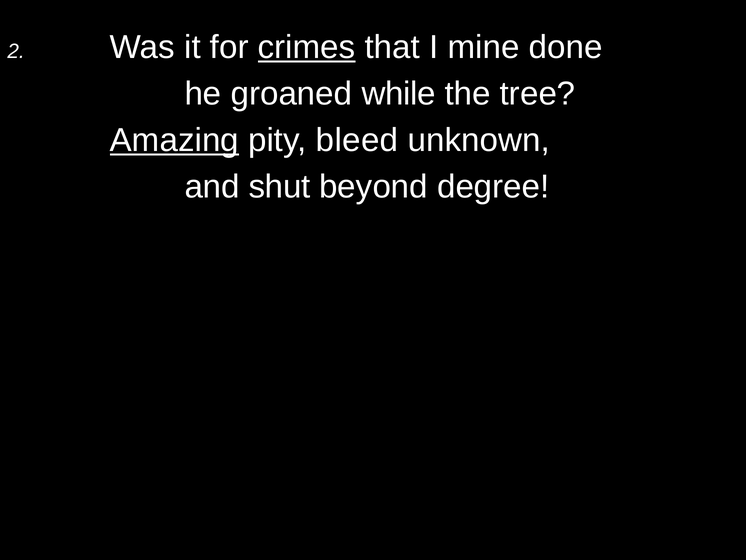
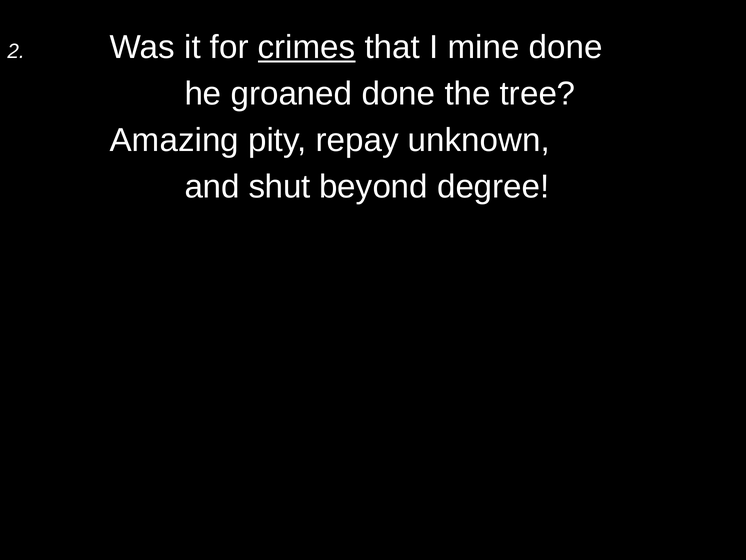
groaned while: while -> done (398, 94)
Amazing underline: present -> none (174, 140)
bleed: bleed -> repay (357, 140)
